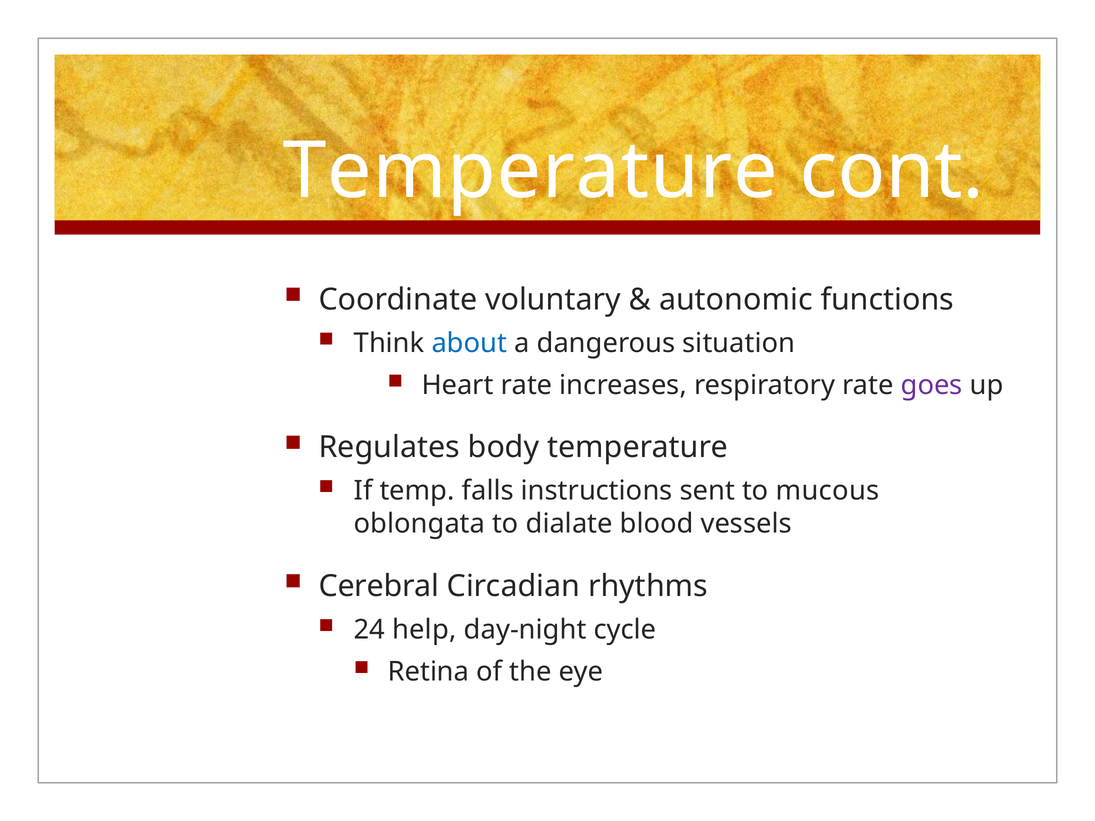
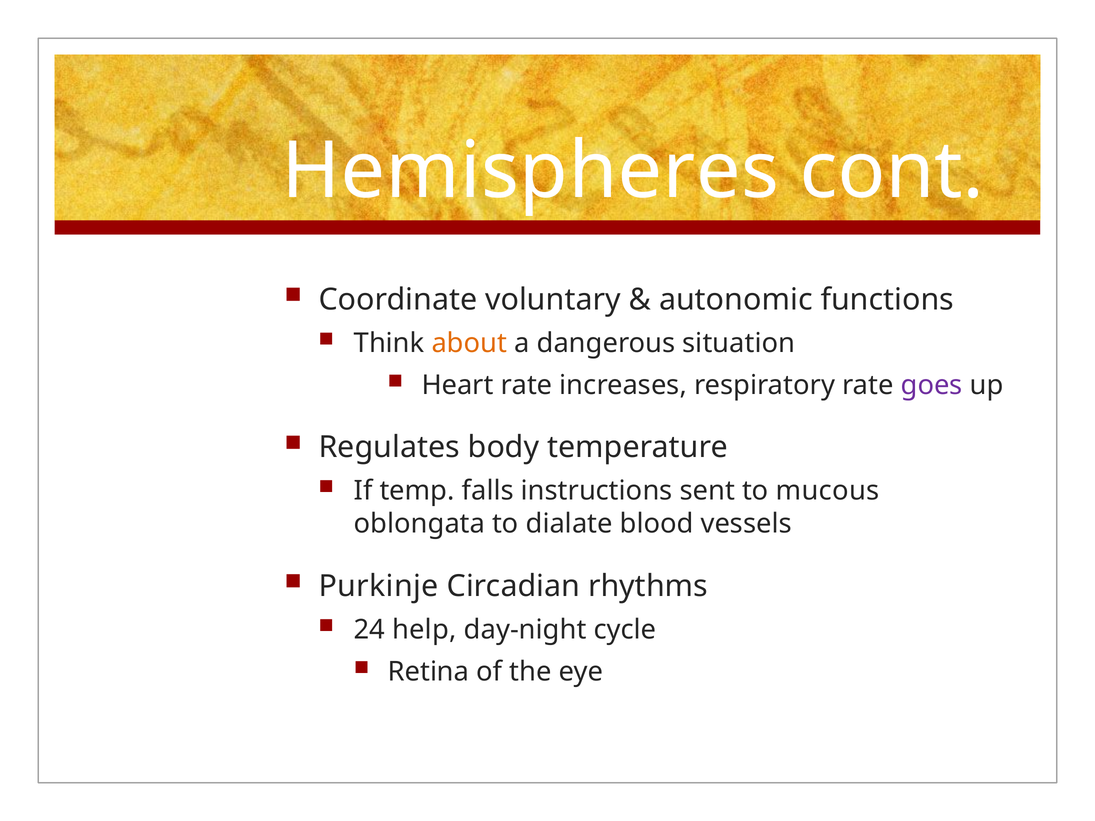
Temperature: Temperature -> Hemispheres (530, 171)
about colour: blue -> orange (469, 343)
Cerebral: Cerebral -> Purkinje (379, 586)
